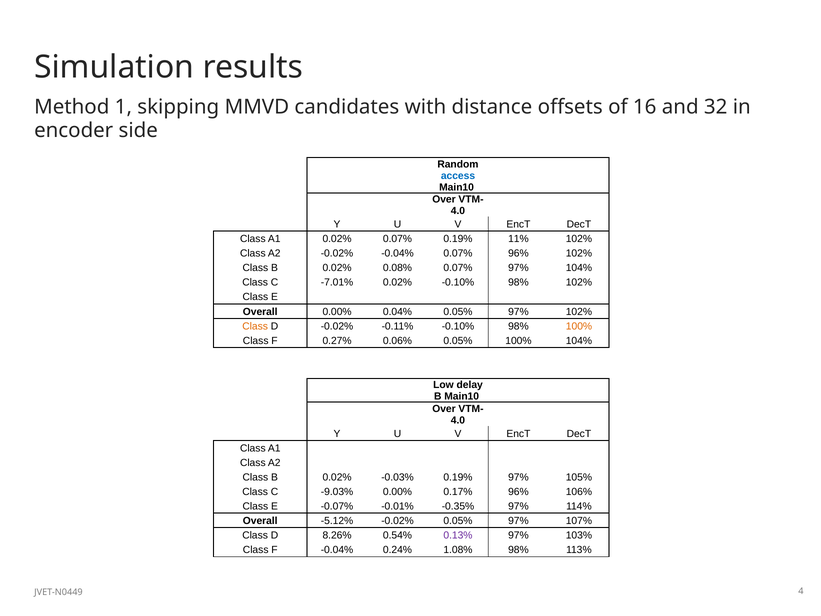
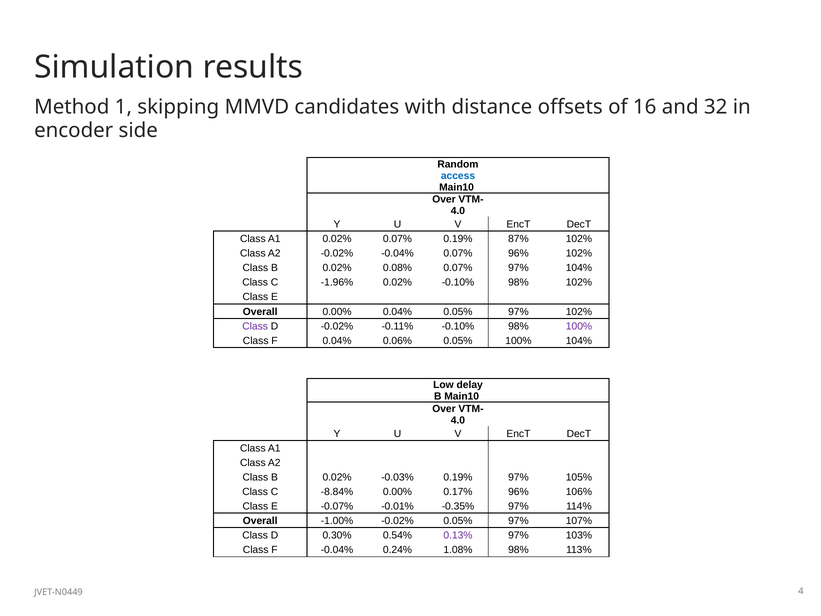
11%: 11% -> 87% (518, 239)
-7.01%: -7.01% -> -1.96% (337, 282)
Class colour: orange -> purple (255, 326)
100% colour: orange -> purple (579, 326)
F 0.27%: 0.27% -> 0.04% (337, 341)
-9.03%: -9.03% -> -8.84% (337, 492)
-5.12%: -5.12% -> -1.00% (337, 521)
8.26%: 8.26% -> 0.30% (337, 535)
